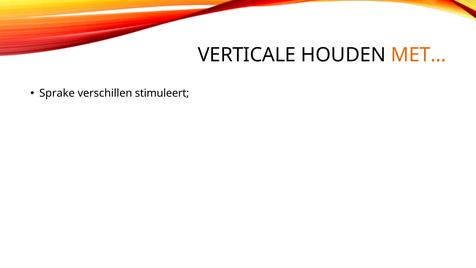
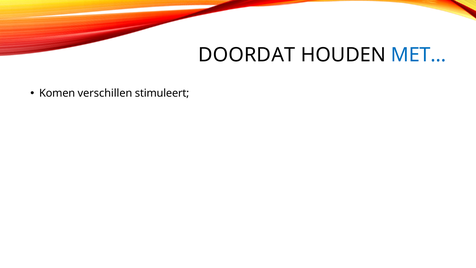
VERTICALE: VERTICALE -> DOORDAT (247, 55)
MET… colour: orange -> blue (418, 55)
Sprake: Sprake -> Komen (57, 93)
